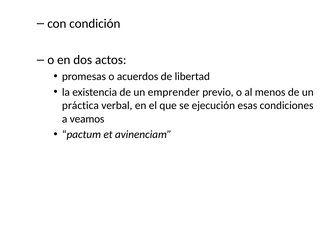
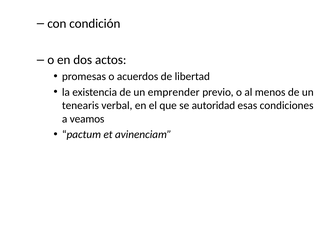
práctica: práctica -> tenearis (80, 106)
ejecución: ejecución -> autoridad (213, 106)
